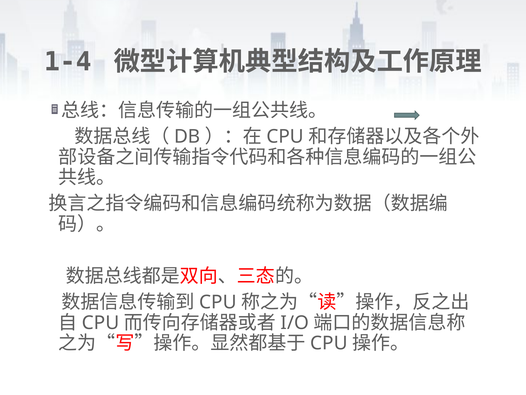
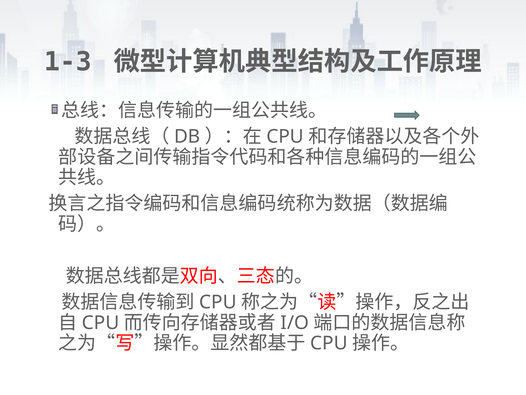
1-4: 1-4 -> 1-3 (68, 62)
